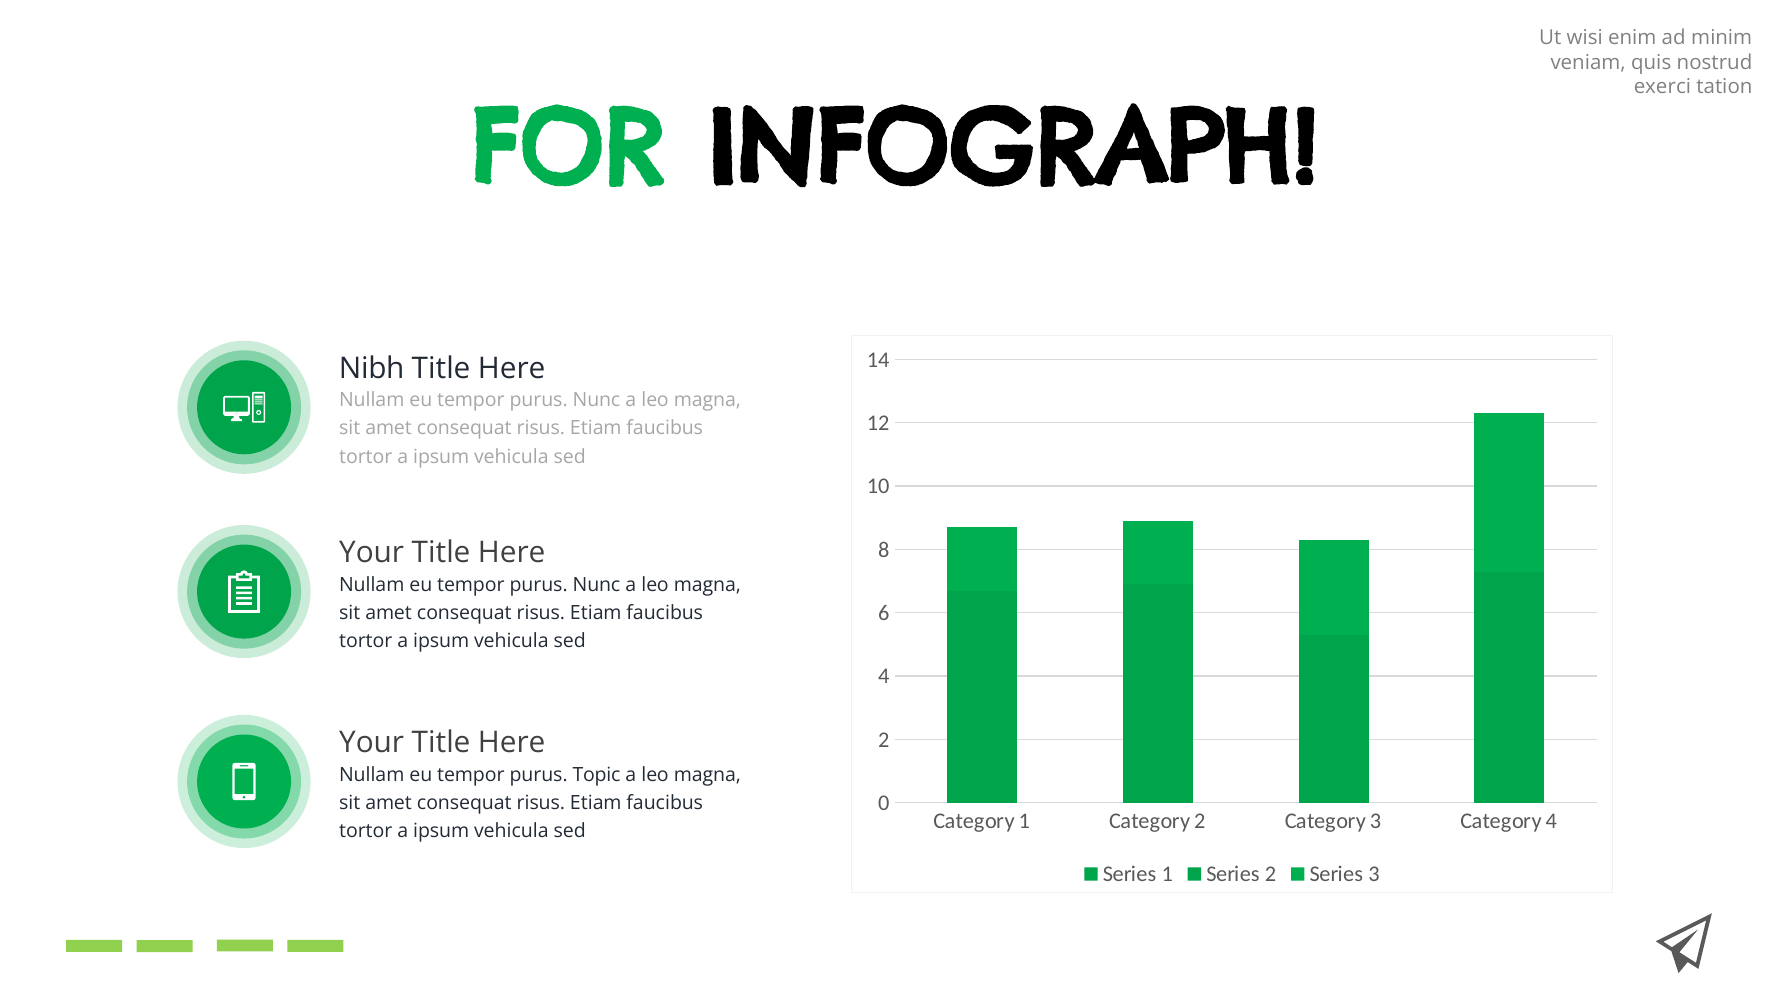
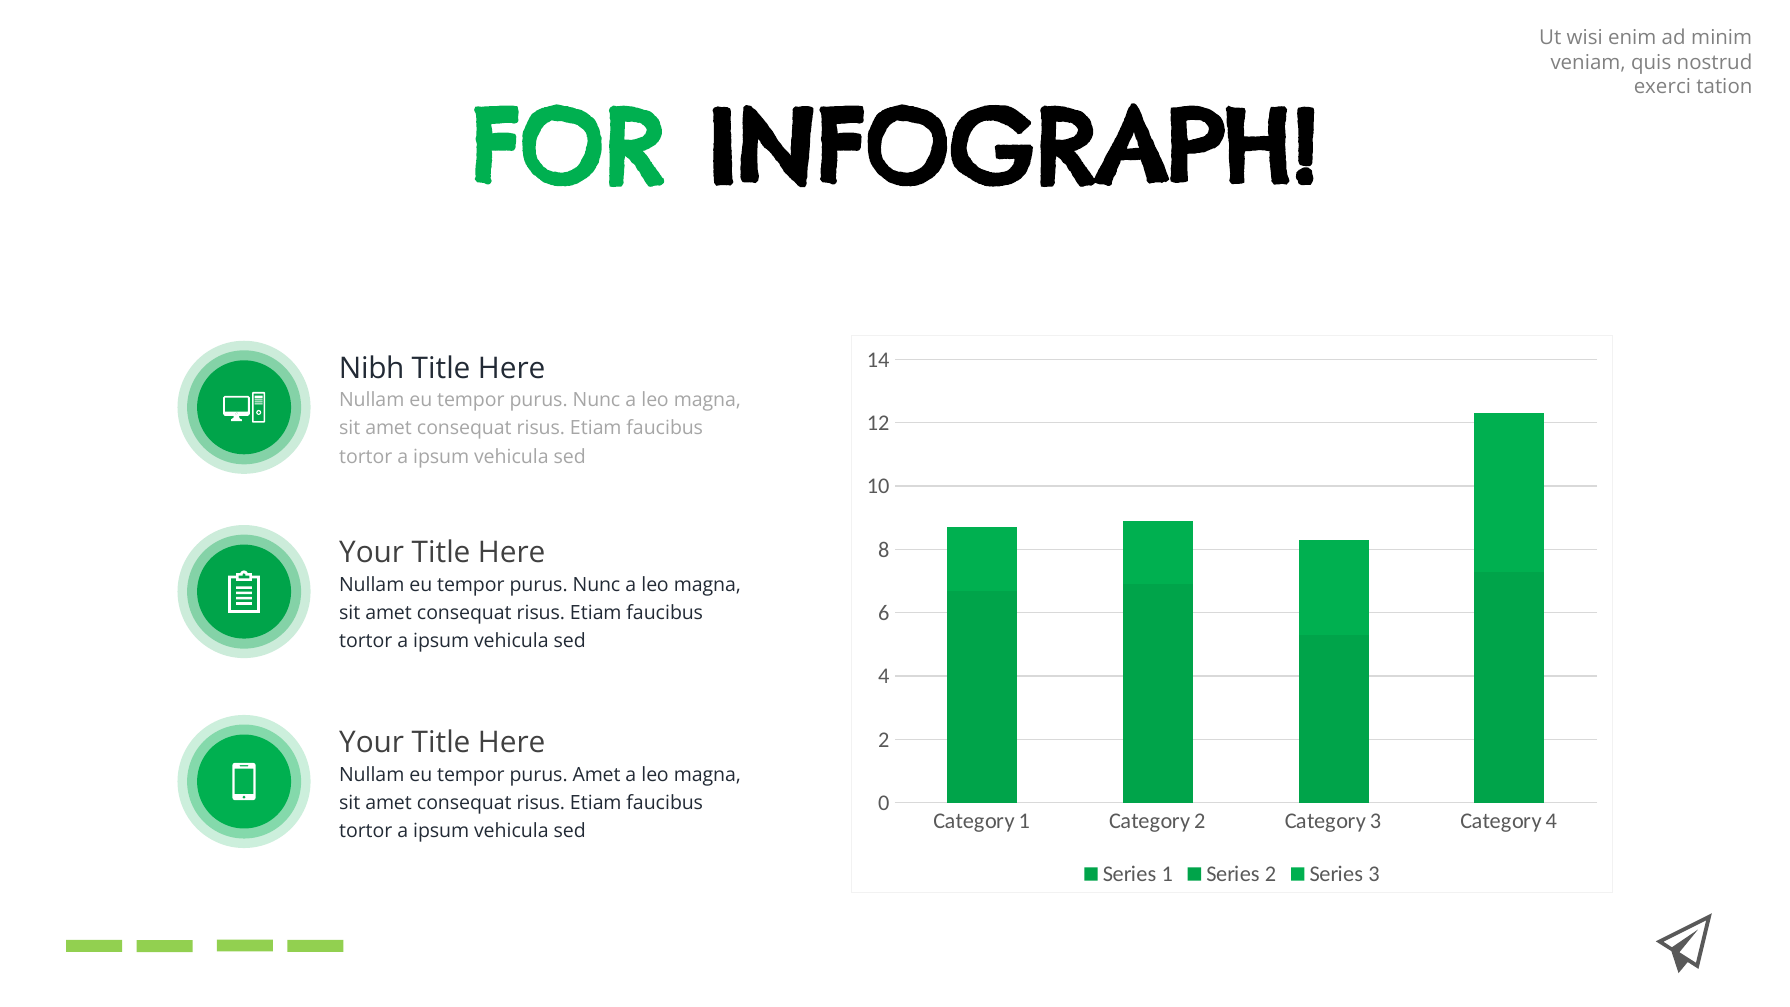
purus Topic: Topic -> Amet (597, 775)
